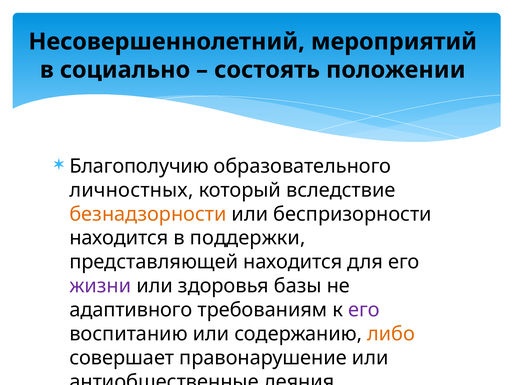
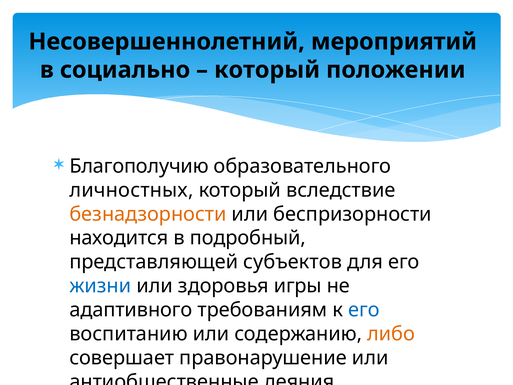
состоять: состоять -> который (267, 70)
поддержки: поддержки -> подробный (248, 238)
представляющей находится: находится -> субъектов (293, 262)
жизни colour: purple -> blue (100, 286)
базы: базы -> игры (298, 286)
его colour: purple -> blue (364, 310)
